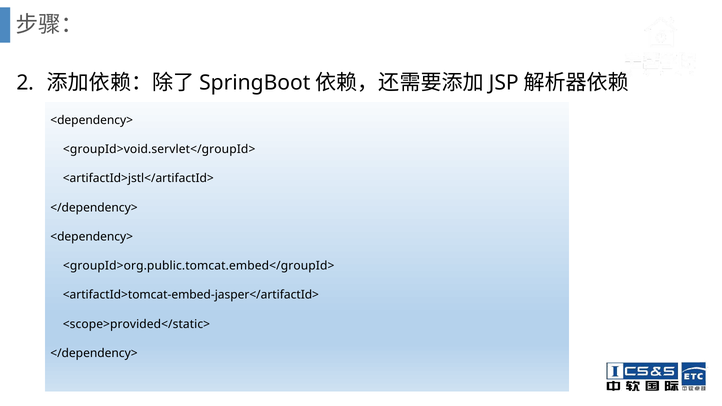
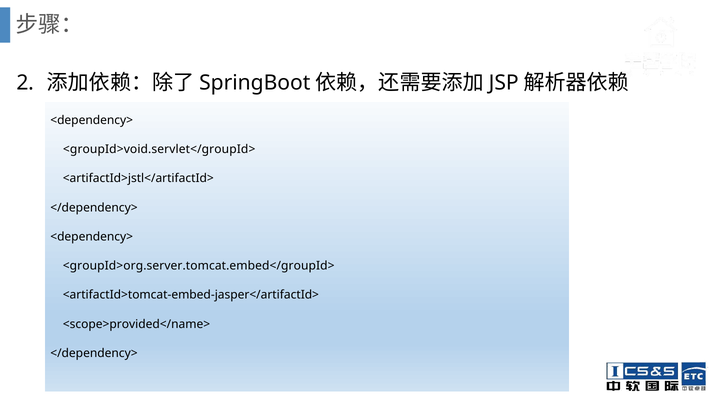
<groupId>org.public.tomcat.embed</groupId>: <groupId>org.public.tomcat.embed</groupId> -> <groupId>org.server.tomcat.embed</groupId> (199, 266)
<scope>provided</static>: <scope>provided</static> -> <scope>provided</name> (136, 324)
